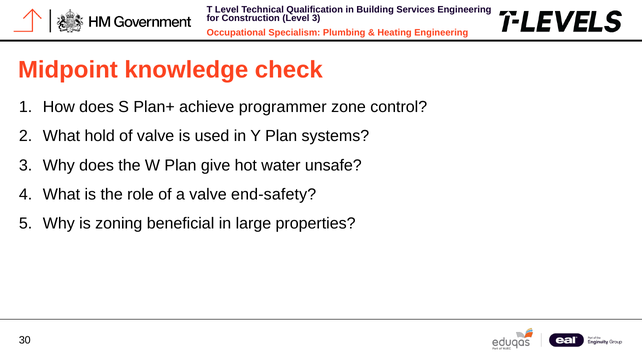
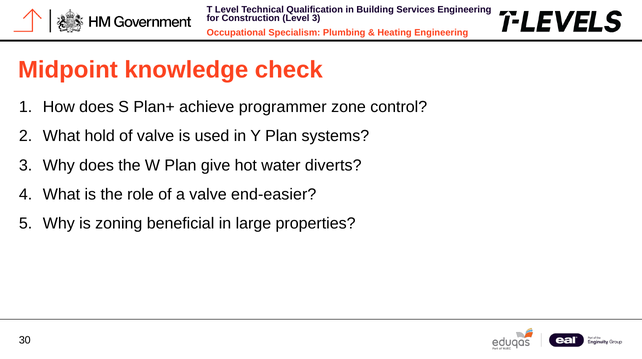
unsafe: unsafe -> diverts (333, 165)
end-safety: end-safety -> end-easier (274, 194)
